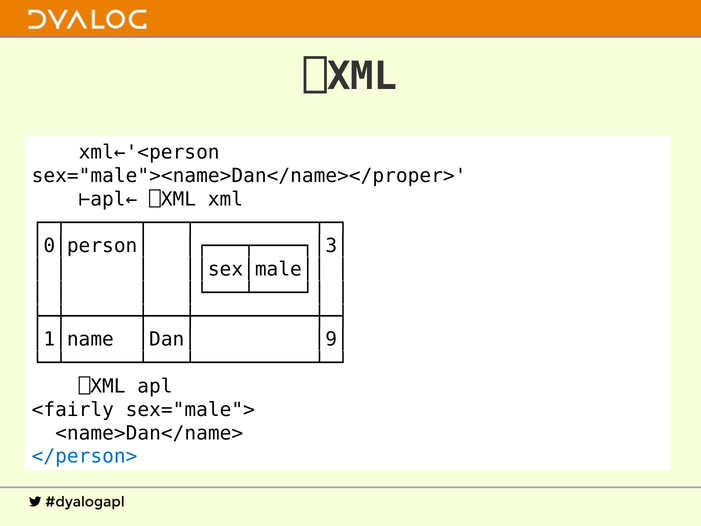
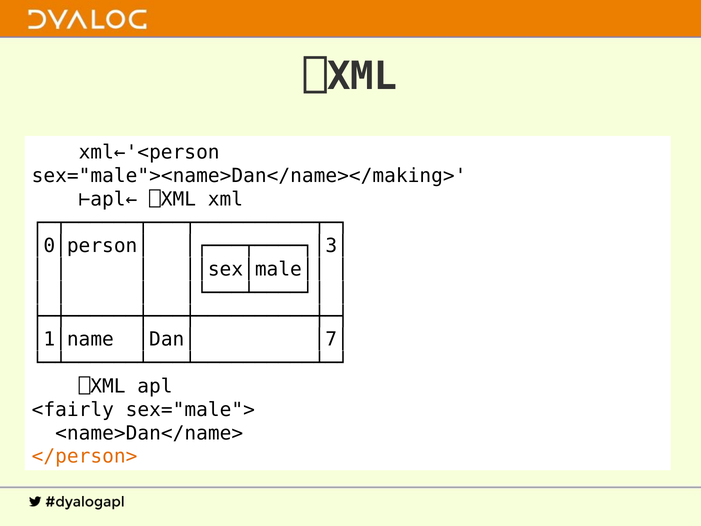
sex="male"><name>Dan</name></proper>: sex="male"><name>Dan</name></proper> -> sex="male"><name>Dan</name></making> (249, 176)
│9│: │9│ -> │7│ (331, 339)
</person> colour: blue -> orange (85, 456)
